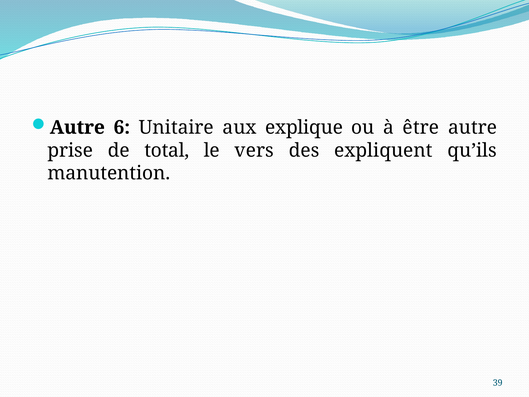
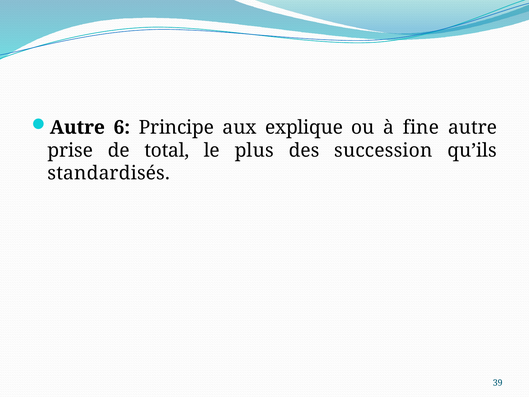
Unitaire: Unitaire -> Principe (176, 127)
être: être -> fine (421, 127)
vers: vers -> plus (254, 150)
expliquent: expliquent -> succession (383, 150)
manutention: manutention -> standardisés (109, 173)
